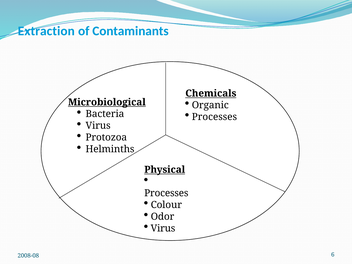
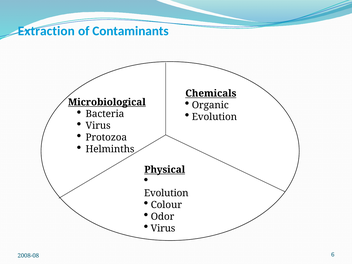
Processes: Processes -> Evolution (214, 117)
Processes: Processes -> Evolution (166, 193)
